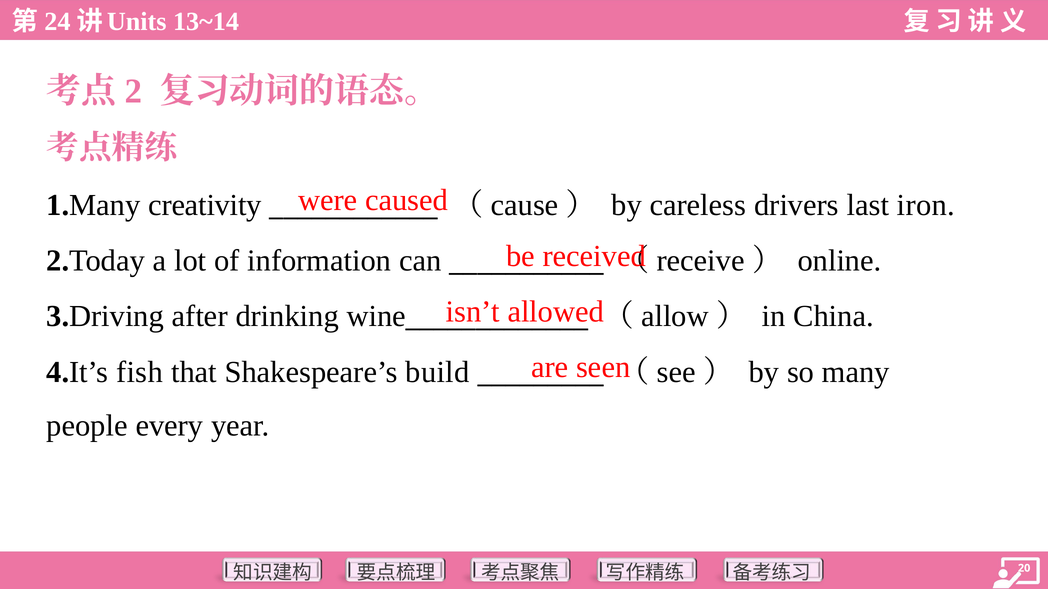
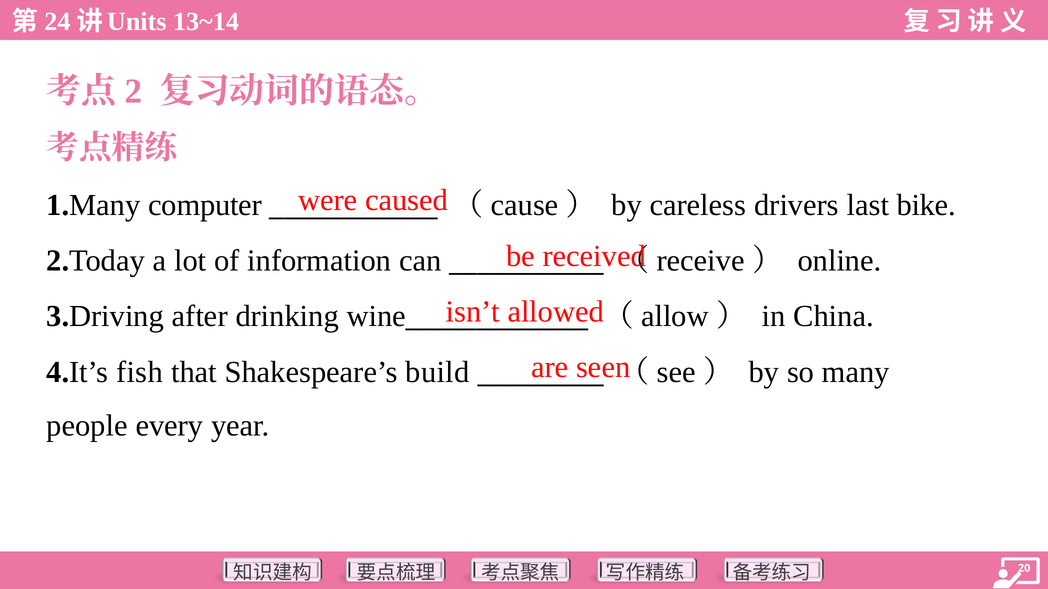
creativity: creativity -> computer (205, 205)
iron: iron -> bike (926, 205)
